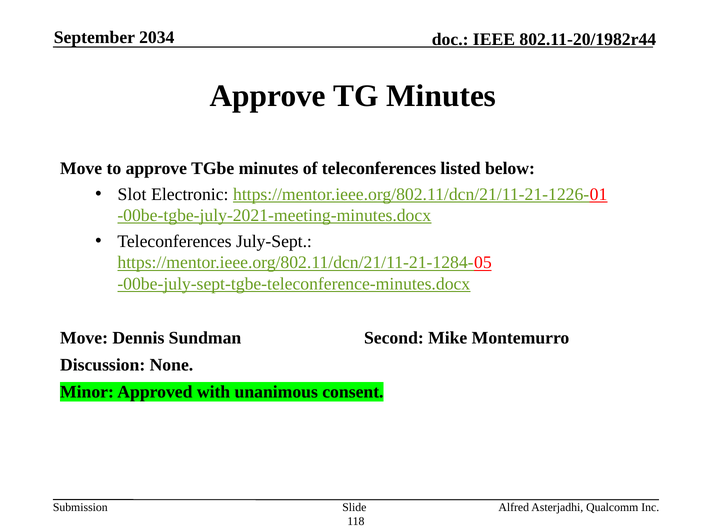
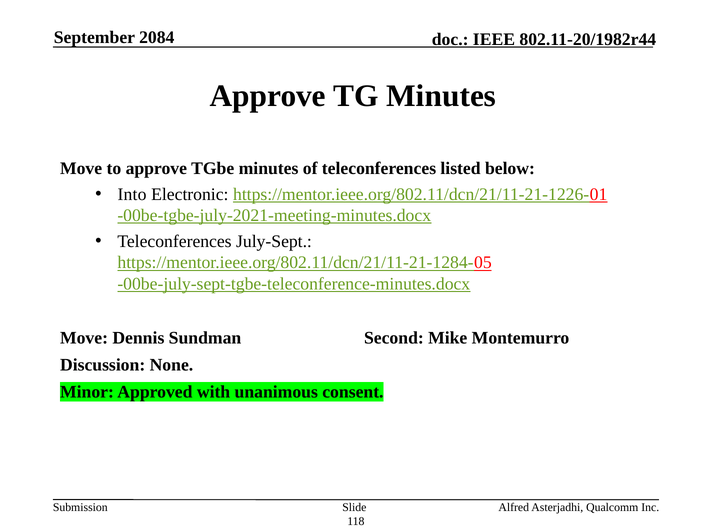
2034: 2034 -> 2084 (157, 37)
Slot: Slot -> Into (132, 194)
